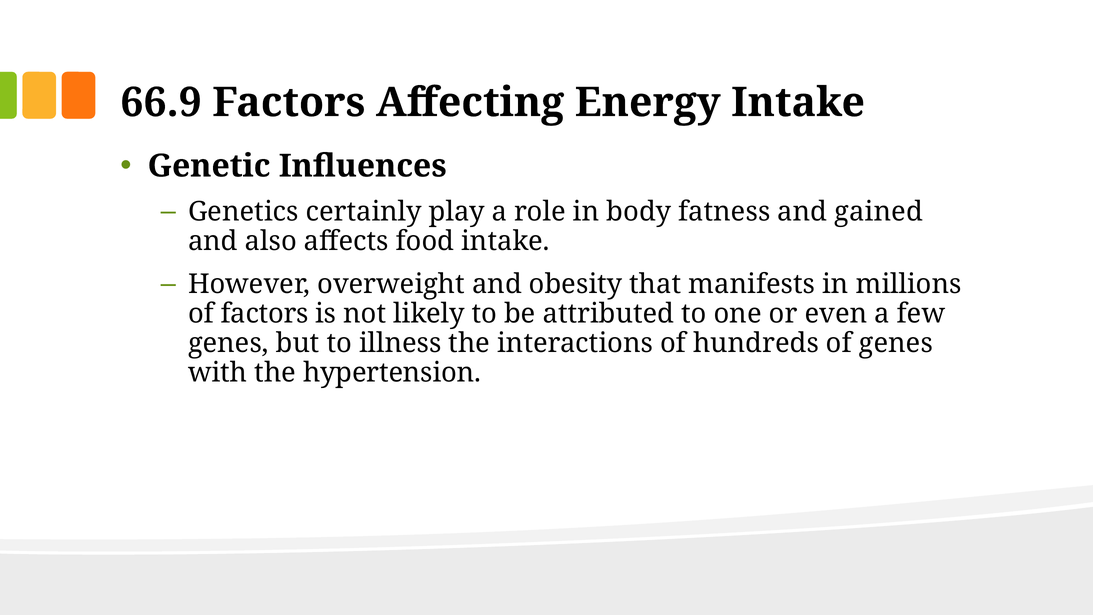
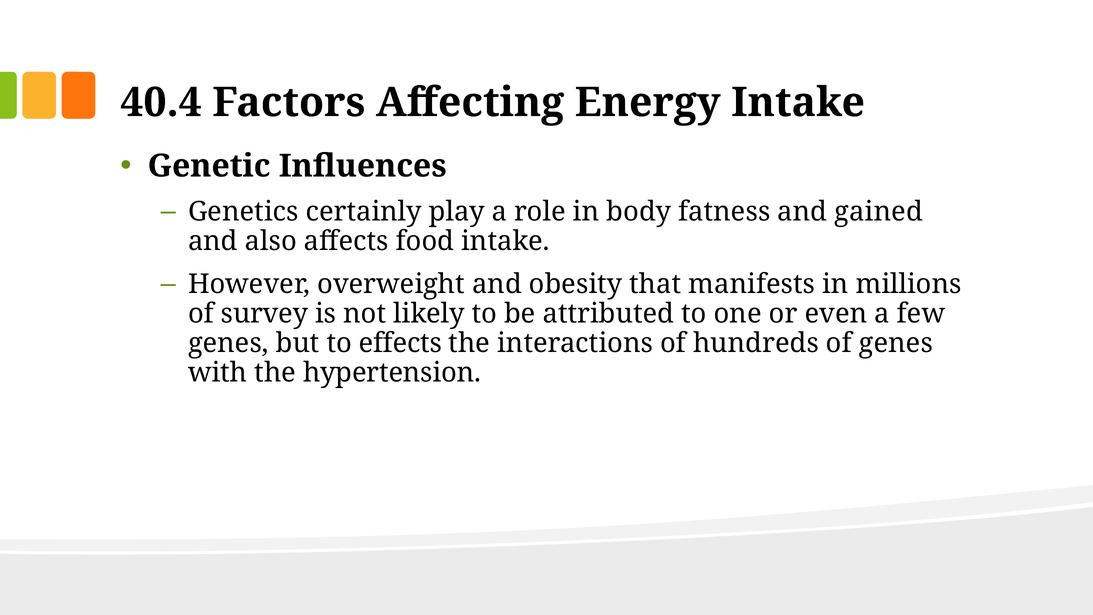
66.9: 66.9 -> 40.4 (161, 103)
of factors: factors -> survey (265, 314)
illness: illness -> effects (400, 343)
